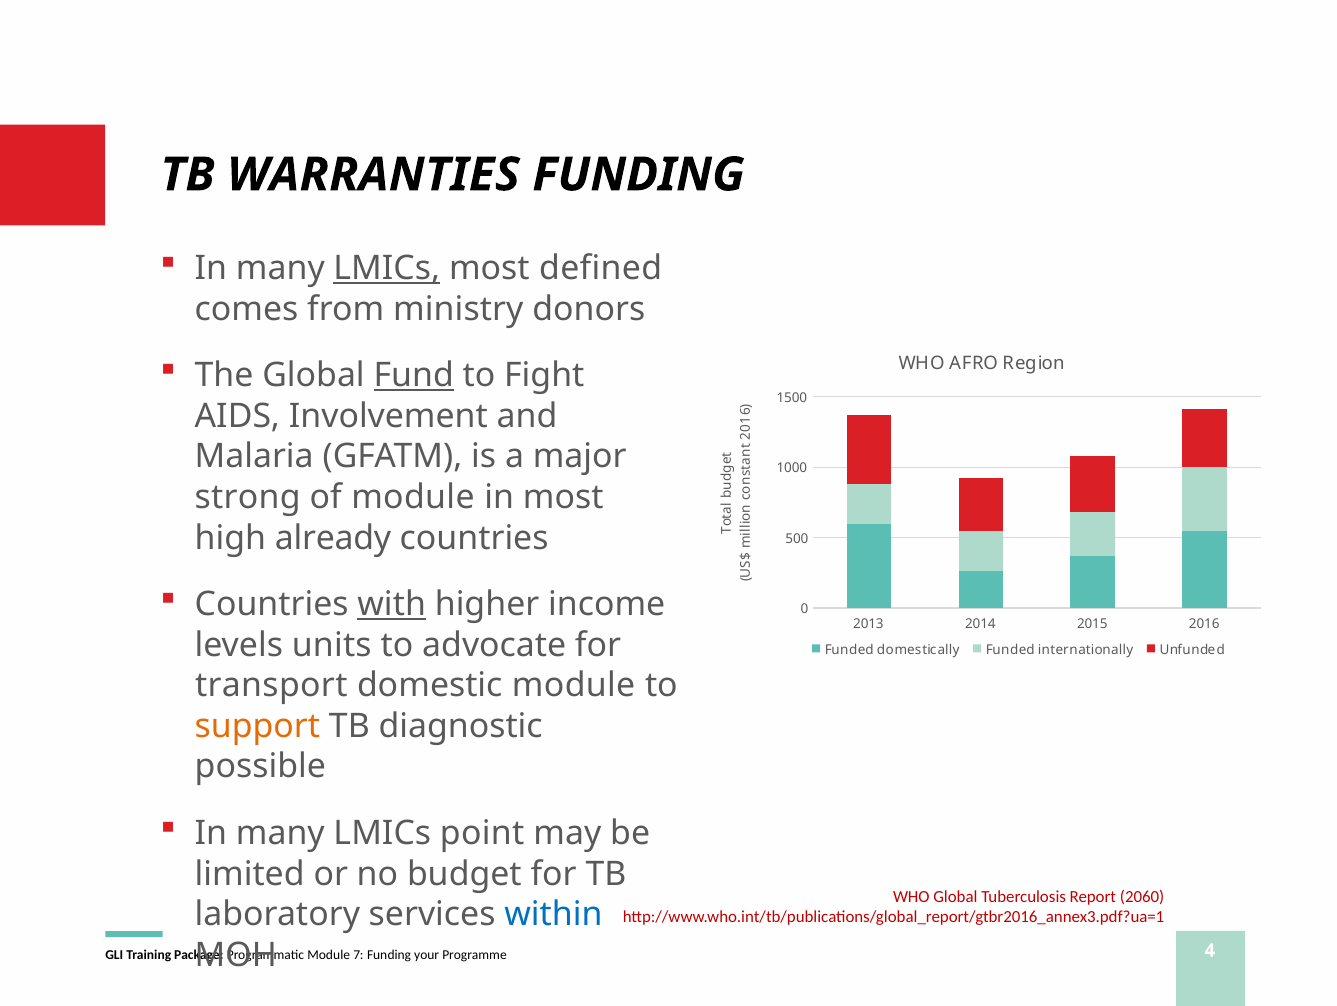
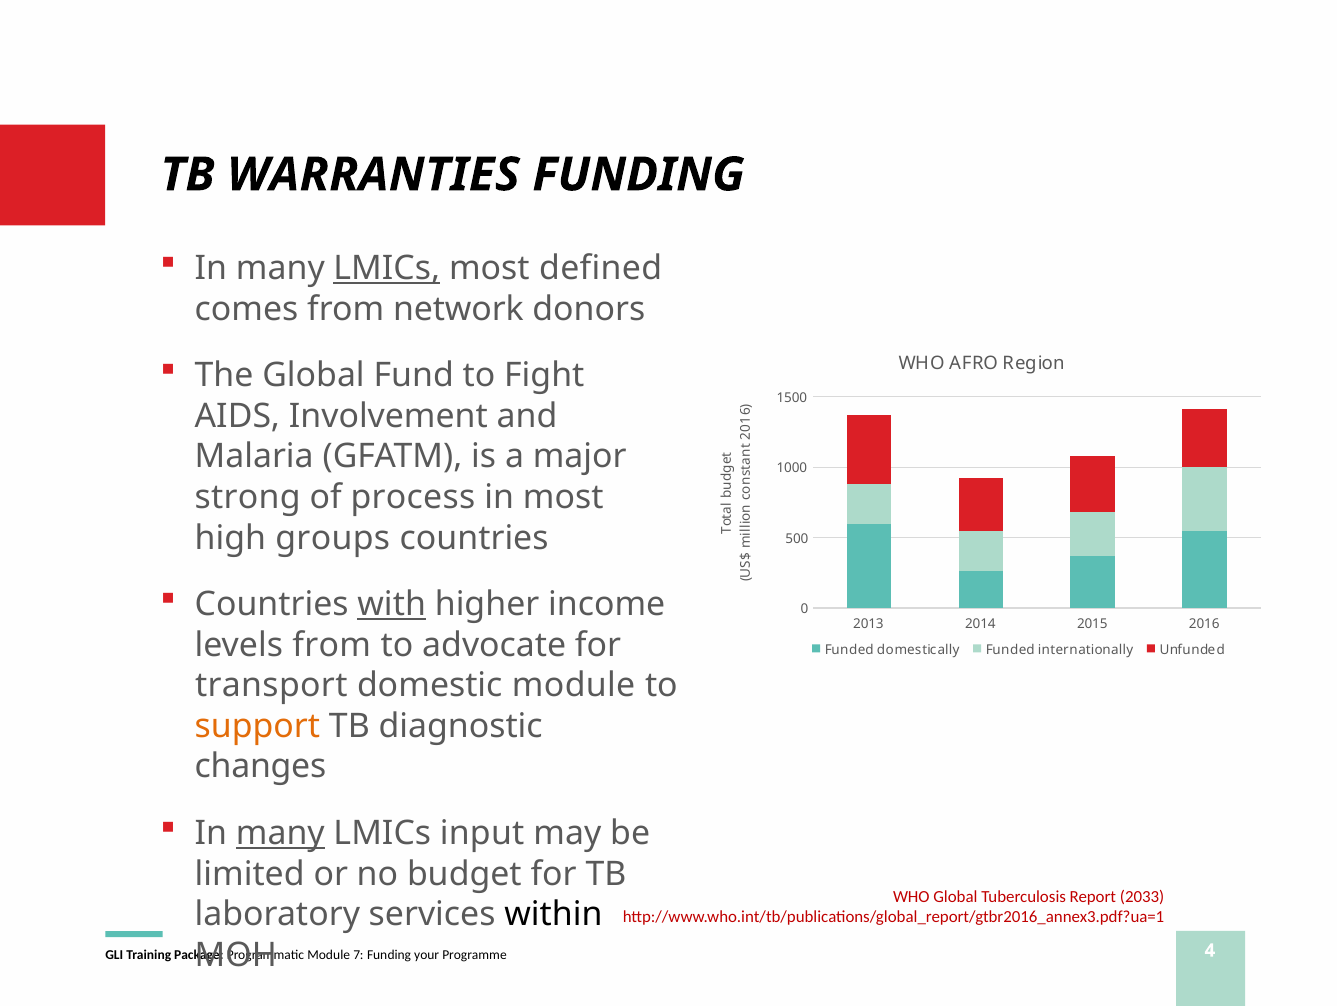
ministry: ministry -> network (458, 309)
Fund underline: present -> none (414, 376)
of module: module -> process (413, 497)
already: already -> groups (333, 538)
levels units: units -> from (332, 645)
possible: possible -> changes (260, 767)
many underline: none -> present (280, 834)
point: point -> input (482, 834)
2060: 2060 -> 2033 (1142, 897)
within colour: blue -> black (553, 915)
